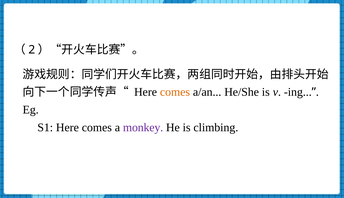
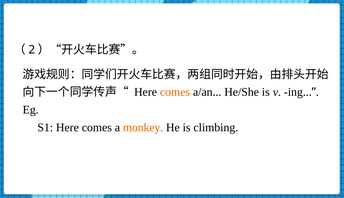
monkey colour: purple -> orange (143, 127)
